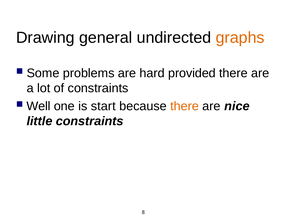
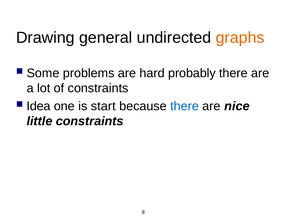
provided: provided -> probably (192, 73)
Well: Well -> Idea (39, 106)
there colour: orange -> blue (185, 106)
